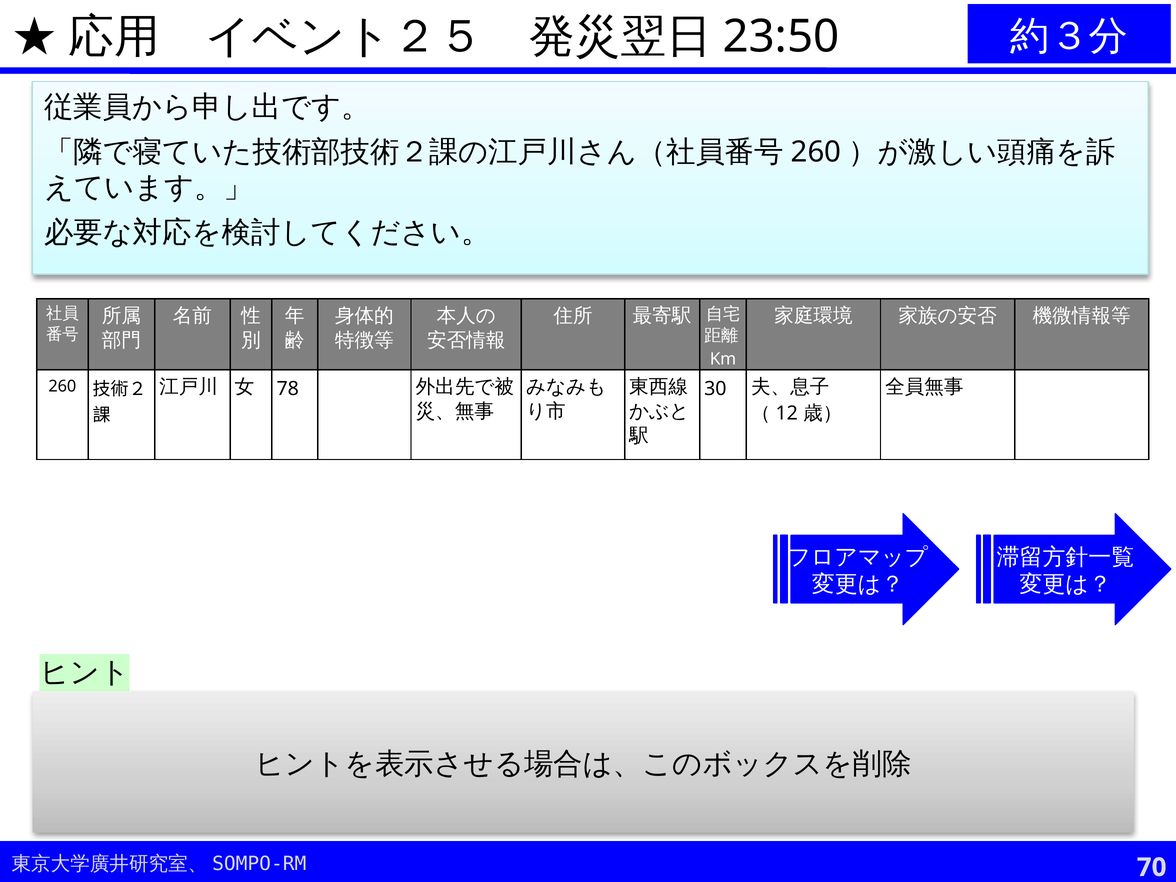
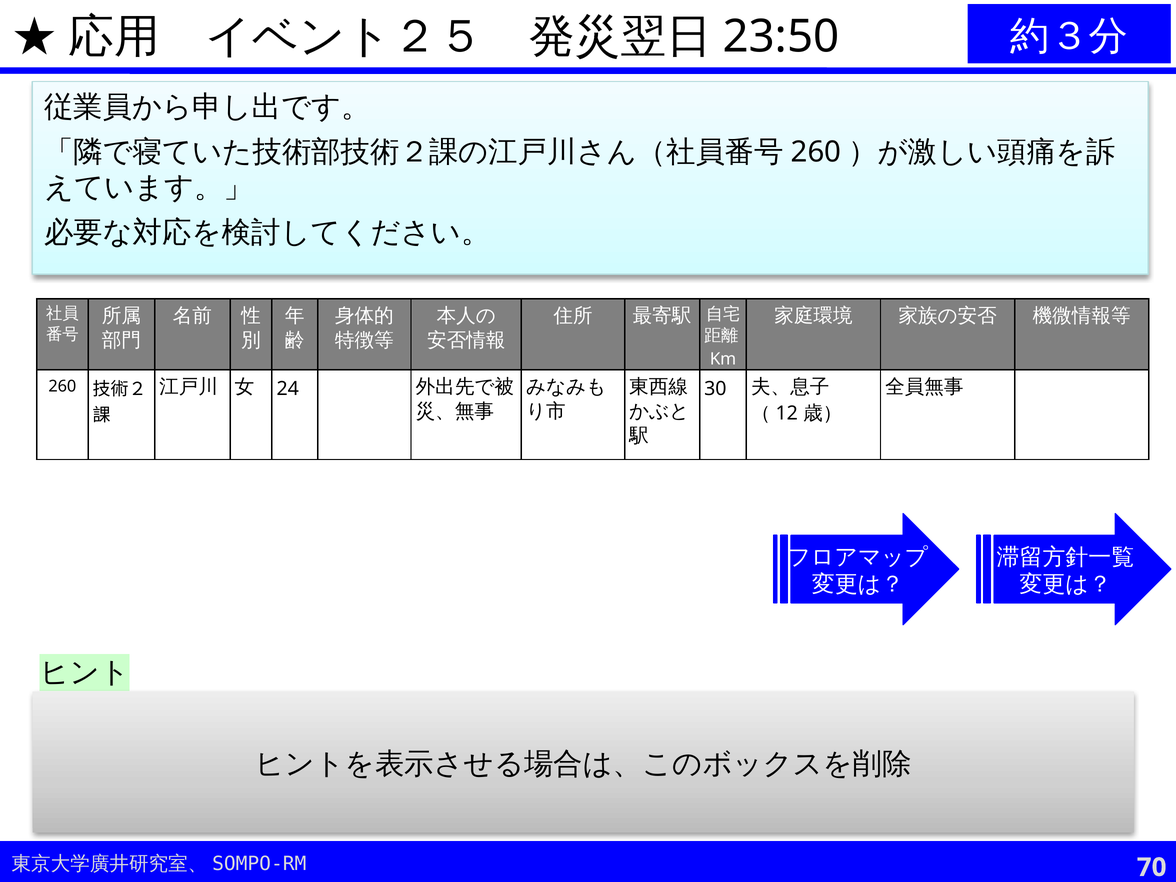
78: 78 -> 24 (288, 389)
